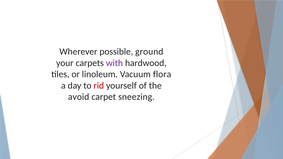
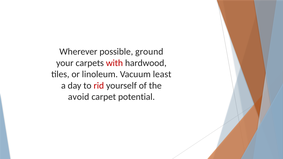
with colour: purple -> red (114, 63)
flora: flora -> least (162, 74)
sneezing: sneezing -> potential (136, 97)
